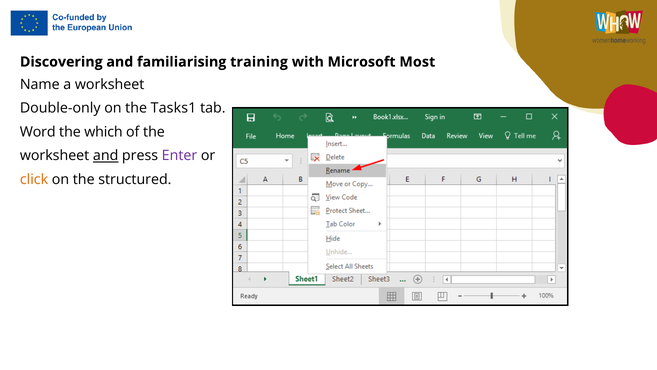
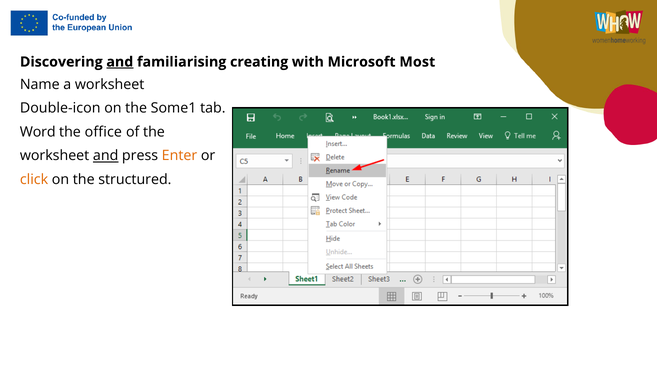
and underline: none -> present (120, 62)
training: training -> creating (259, 62)
Double-only: Double-only -> Double-icon (60, 108)
Tasks1: Tasks1 -> Some1 (174, 108)
which: which -> office (103, 132)
Enter colour: purple -> orange (179, 156)
